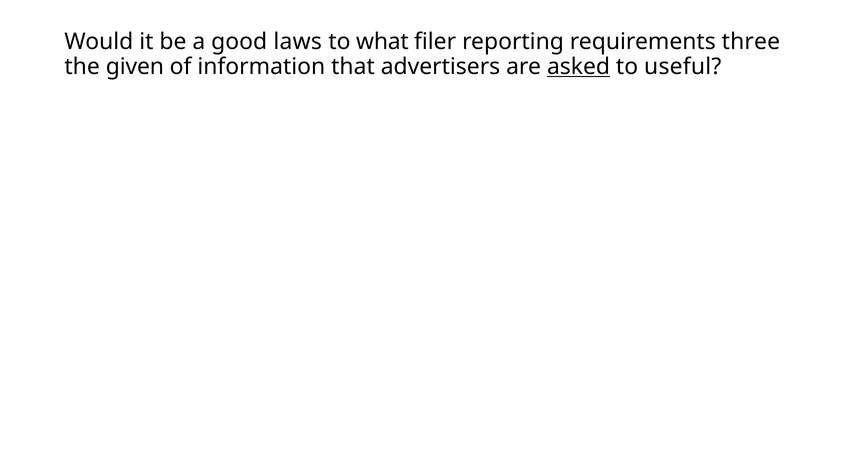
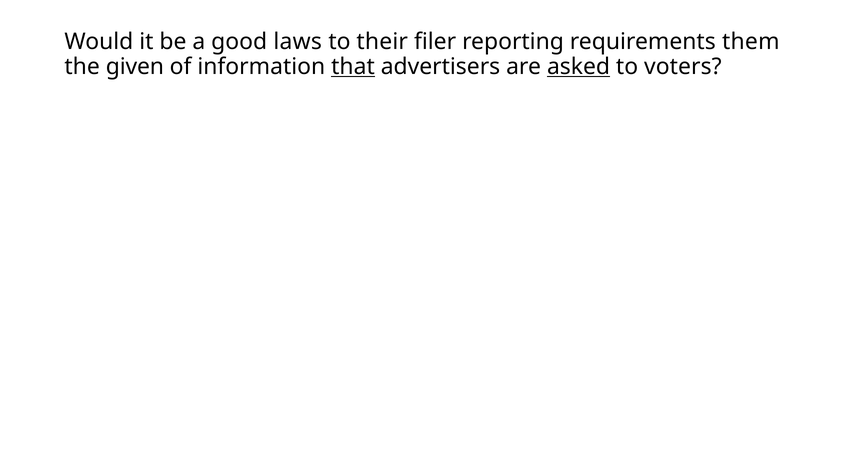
what: what -> their (382, 42)
three: three -> them (751, 42)
that underline: none -> present (353, 67)
useful: useful -> voters (683, 67)
